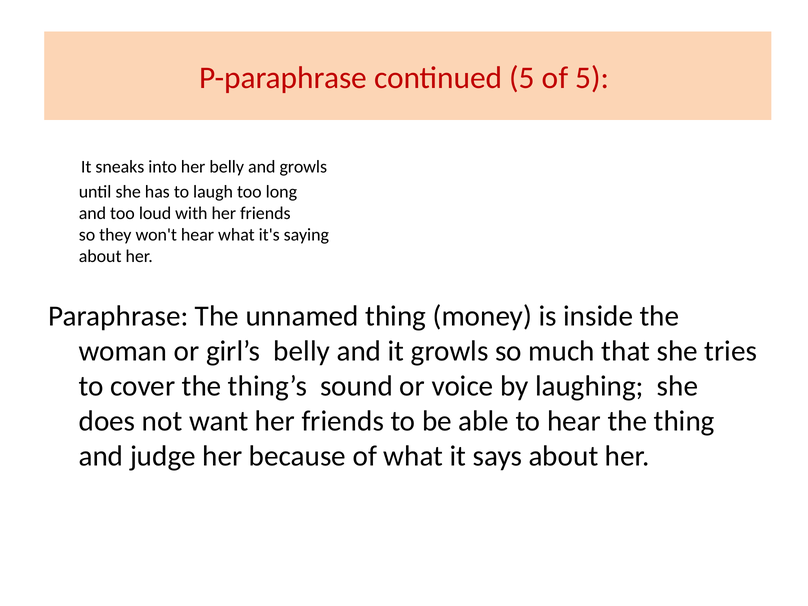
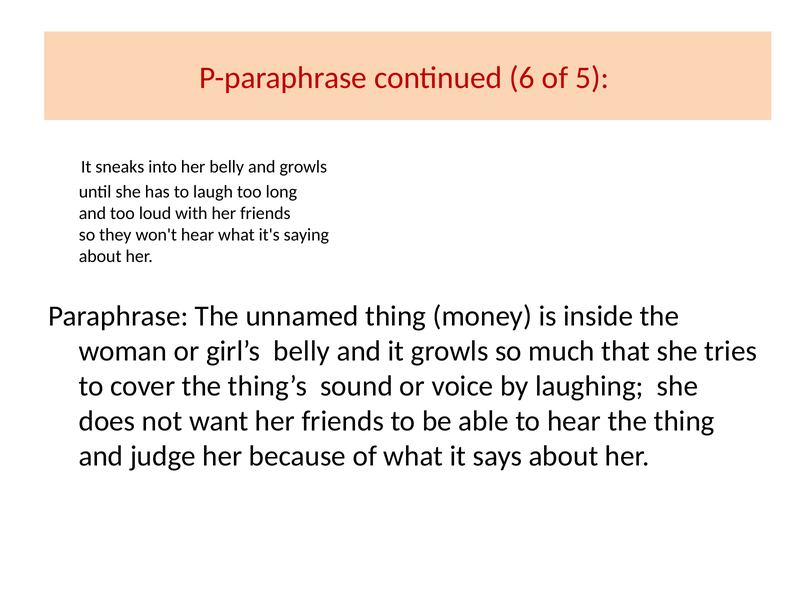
continued 5: 5 -> 6 (522, 78)
